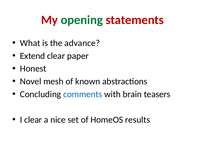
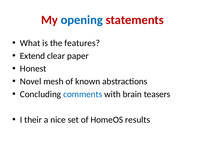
opening colour: green -> blue (82, 20)
advance: advance -> features (82, 43)
I clear: clear -> their (33, 120)
